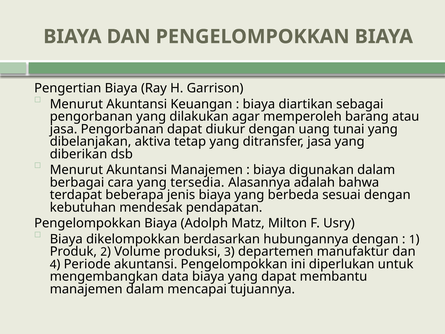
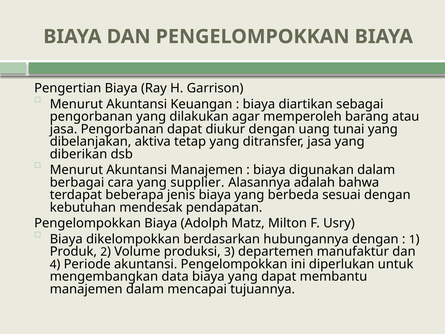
tersedia: tersedia -> supplier (197, 182)
